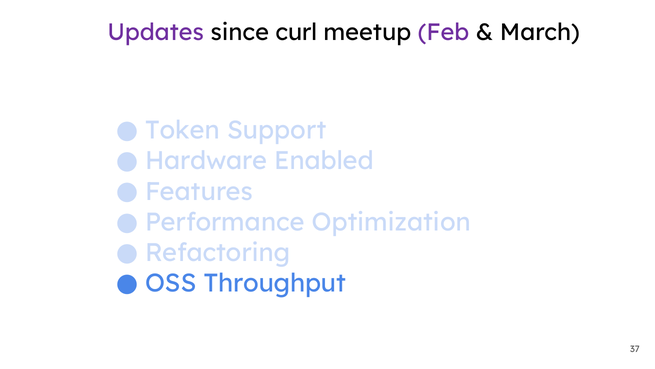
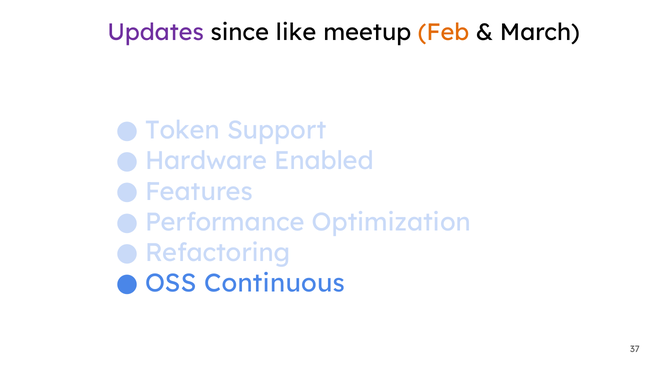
curl: curl -> like (296, 32)
Feb colour: purple -> orange (444, 32)
Throughput: Throughput -> Continuous (275, 283)
